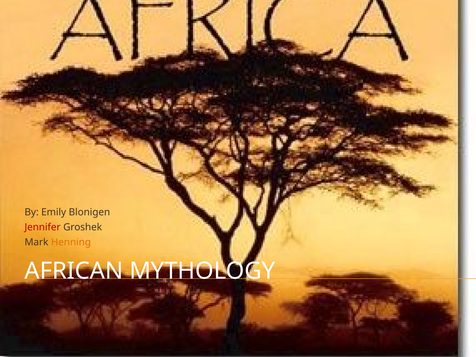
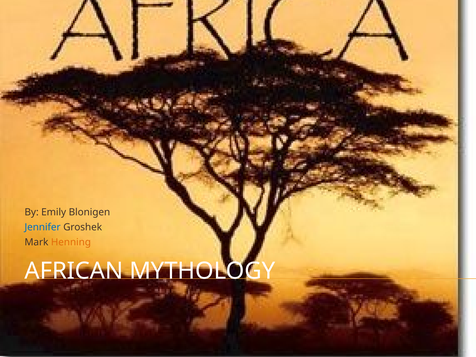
Jennifer colour: red -> blue (43, 227)
